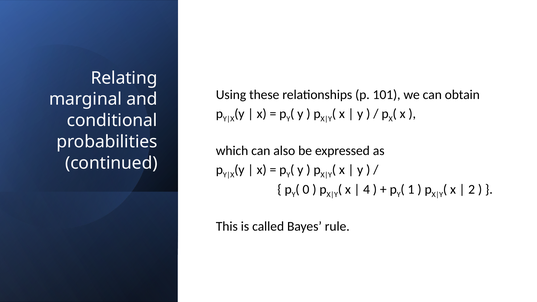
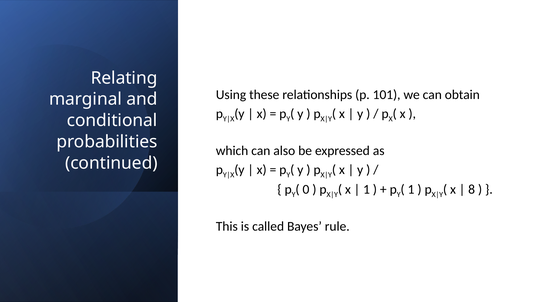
4: 4 -> 1 (366, 190)
2: 2 -> 8 (472, 190)
